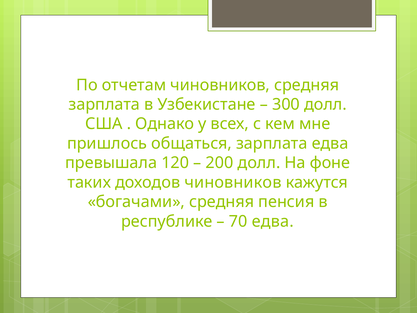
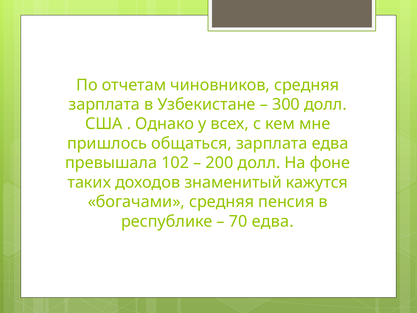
120: 120 -> 102 (175, 163)
доходов чиновников: чиновников -> знаменитый (233, 182)
